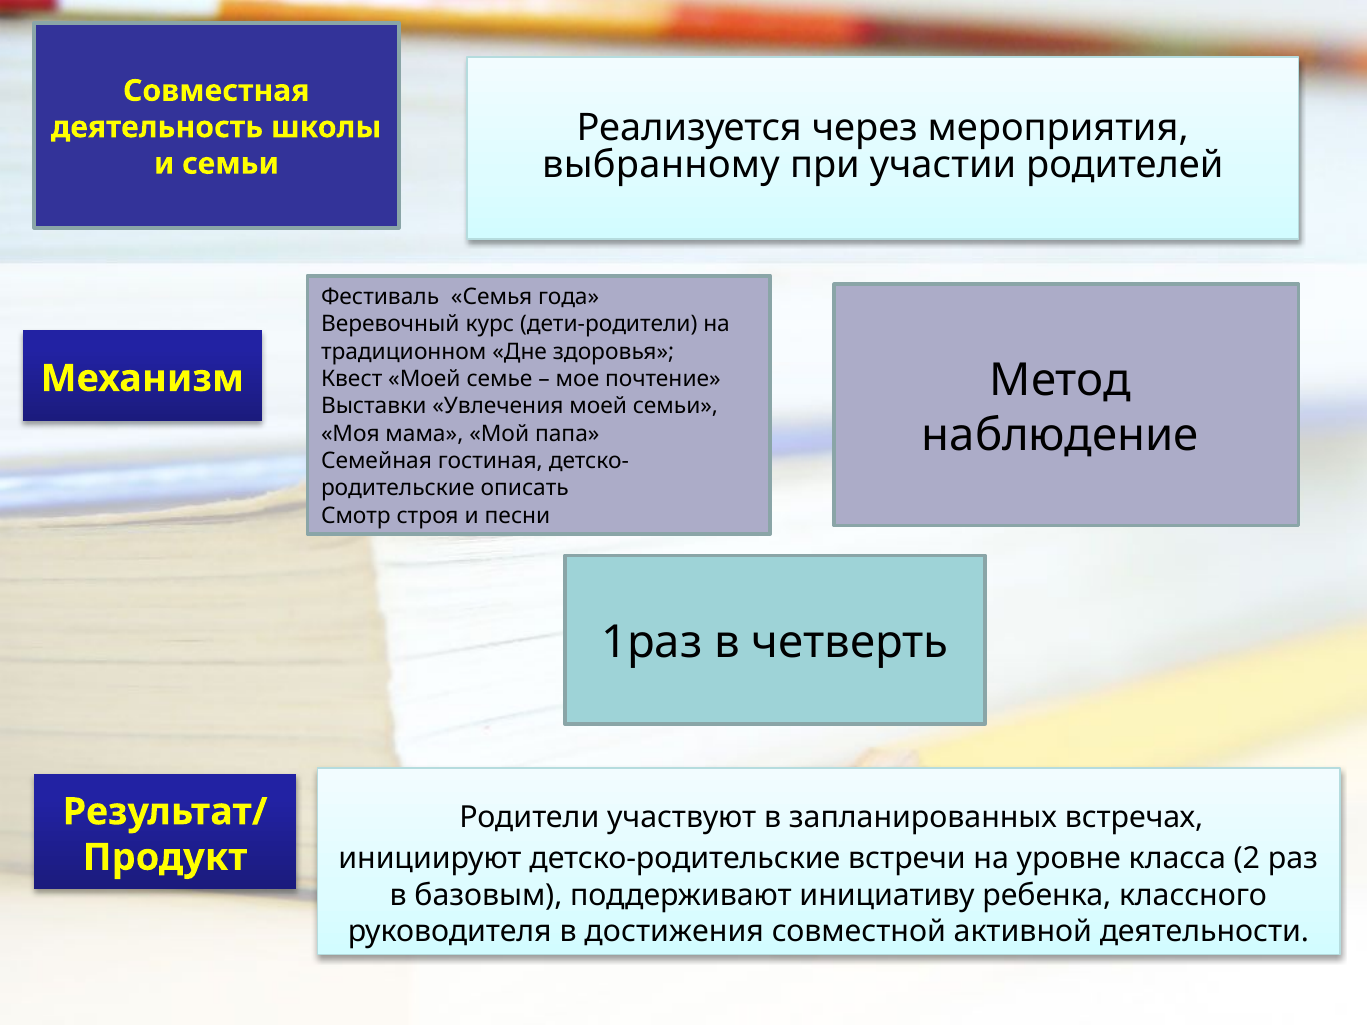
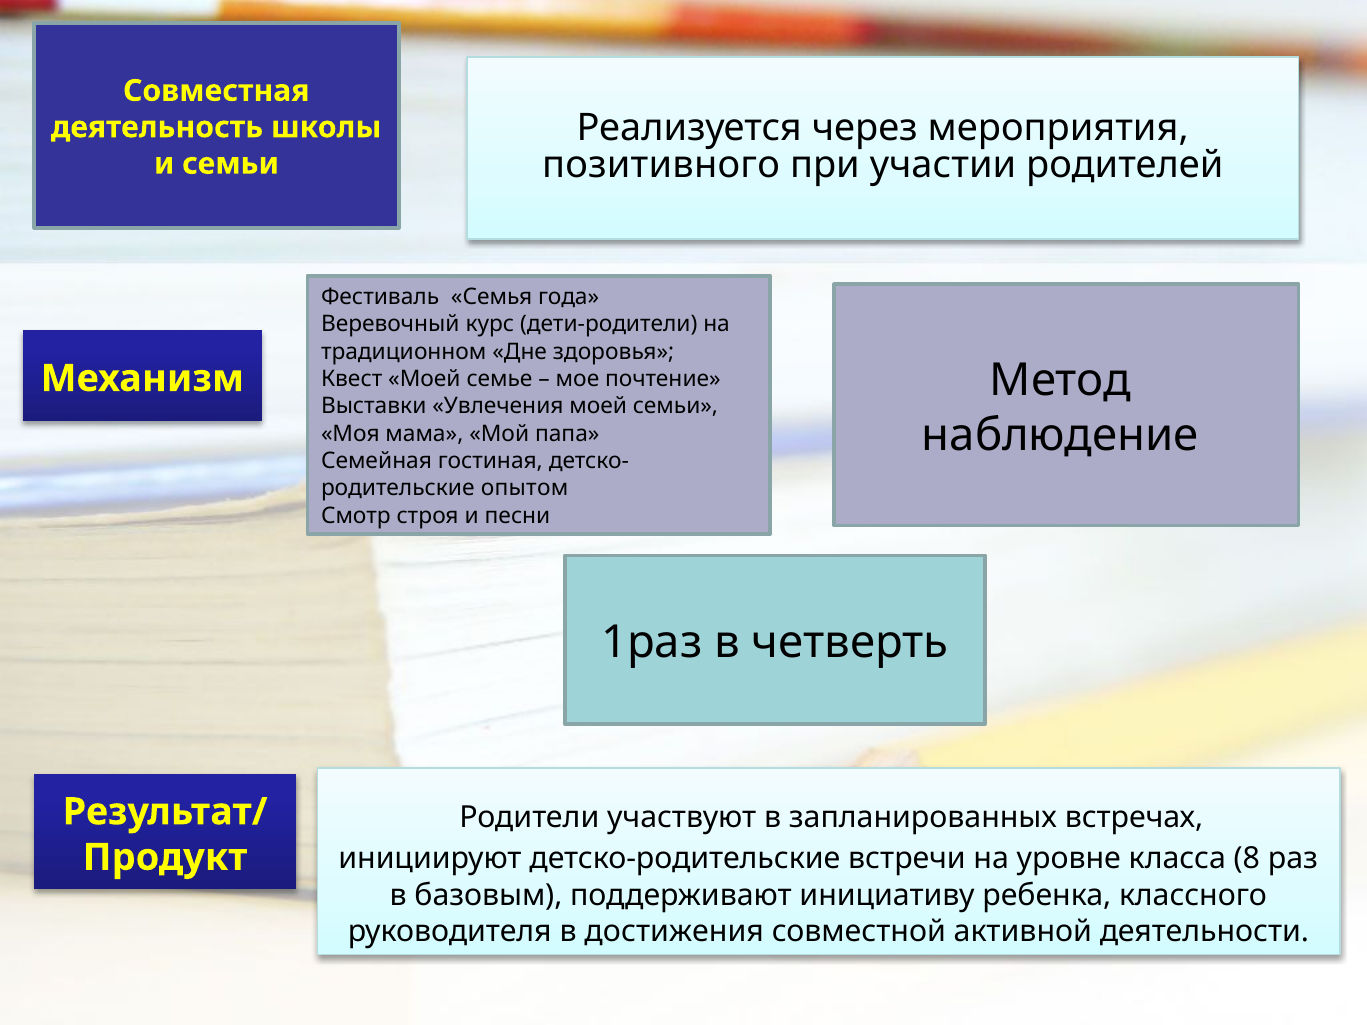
выбранному: выбранному -> позитивного (661, 165)
описать: описать -> опытом (525, 489)
2: 2 -> 8 (1247, 859)
